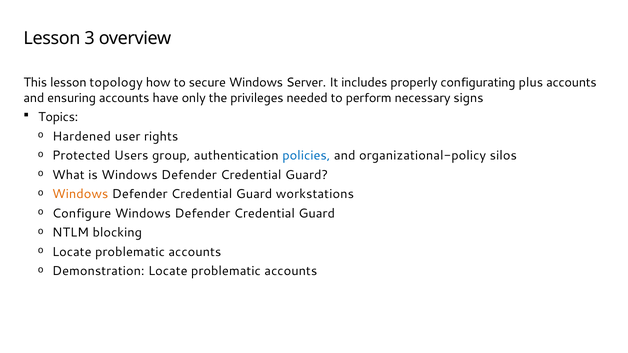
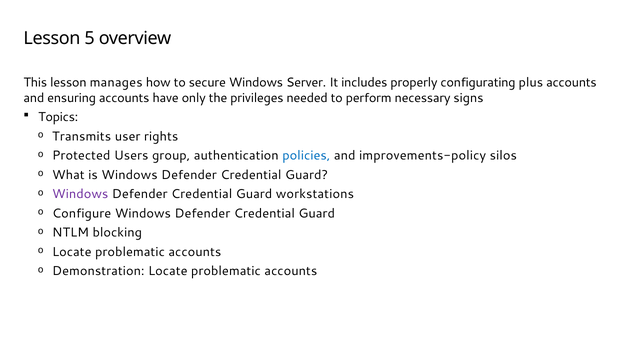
3: 3 -> 5 (90, 38)
topology: topology -> manages (116, 83)
Hardened: Hardened -> Transmits (82, 136)
organizational-policy: organizational-policy -> improvements-policy (423, 156)
Windows colour: orange -> purple (80, 194)
